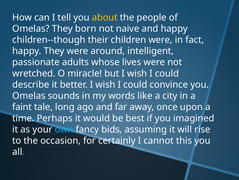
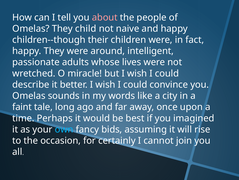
about colour: yellow -> pink (105, 17)
born: born -> child (86, 29)
this: this -> join (184, 140)
